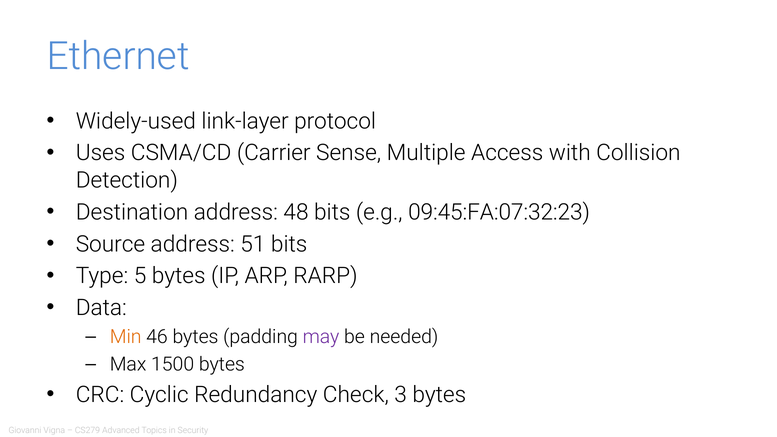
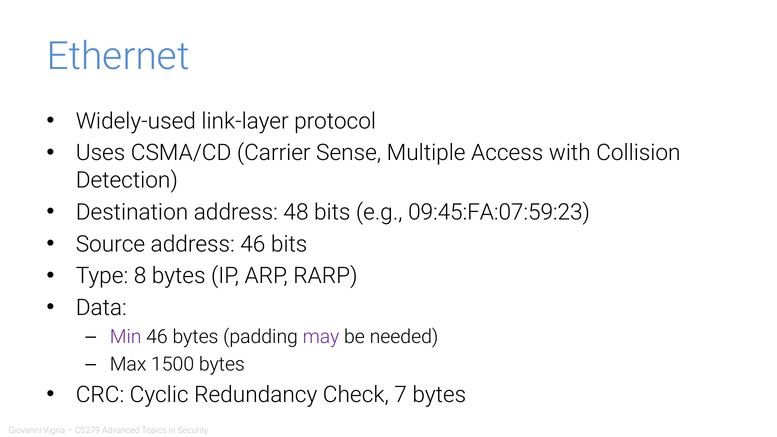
09:45:FA:07:32:23: 09:45:FA:07:32:23 -> 09:45:FA:07:59:23 (499, 212)
address 51: 51 -> 46 (253, 244)
5: 5 -> 8 (140, 276)
Min colour: orange -> purple (126, 337)
3: 3 -> 7 (401, 395)
